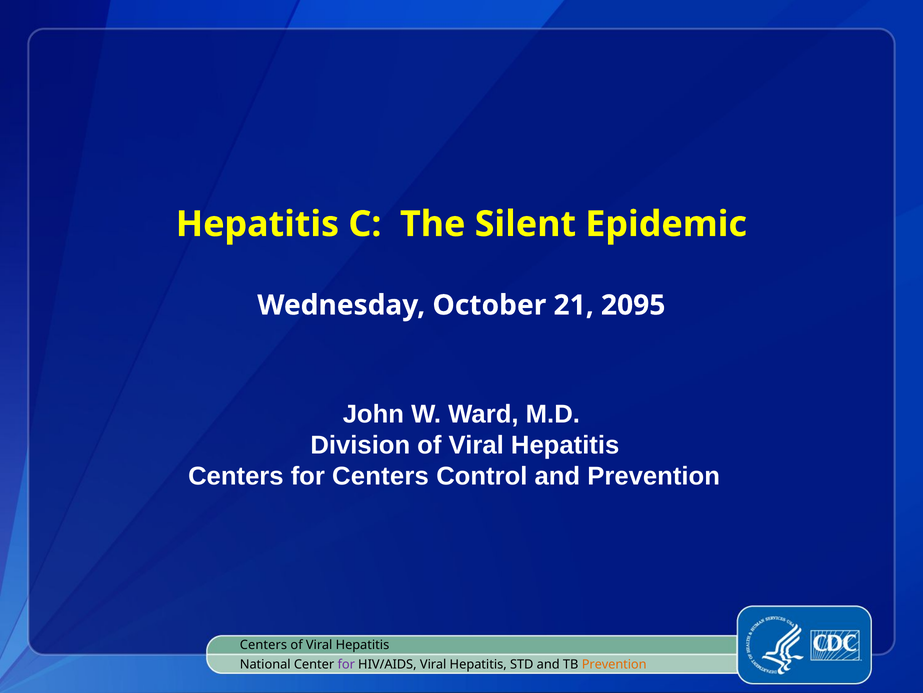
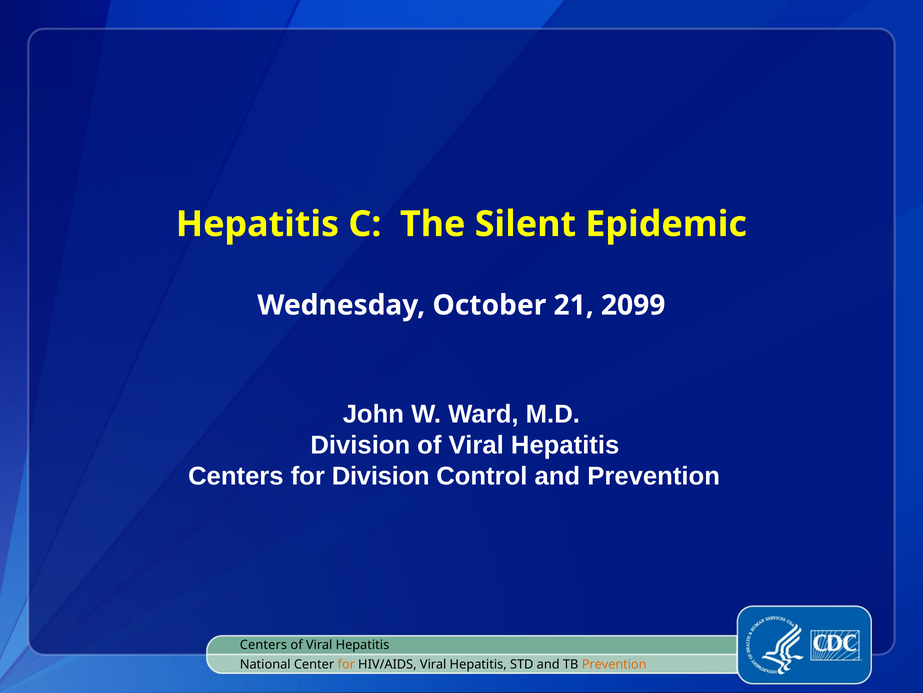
2095: 2095 -> 2099 (633, 305)
for Centers: Centers -> Division (381, 476)
for colour: purple -> orange (346, 664)
